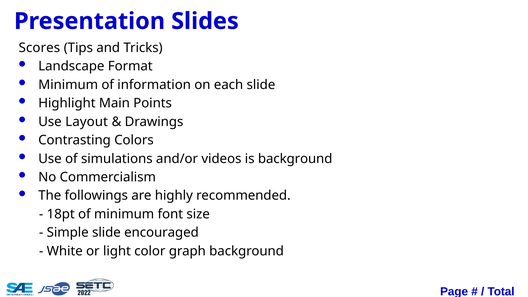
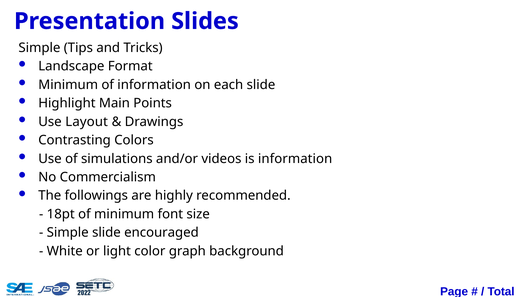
Scores: Scores -> Simple (39, 48)
is background: background -> information (295, 159)
